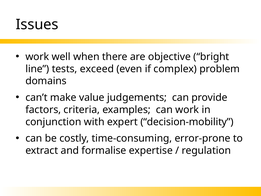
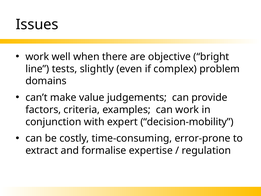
exceed: exceed -> slightly (97, 69)
